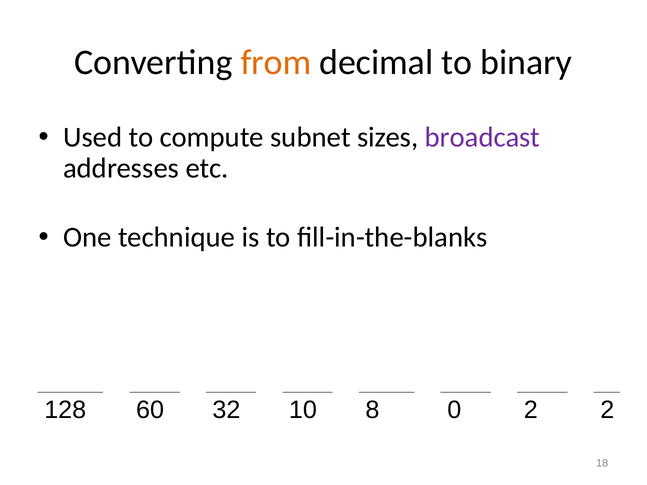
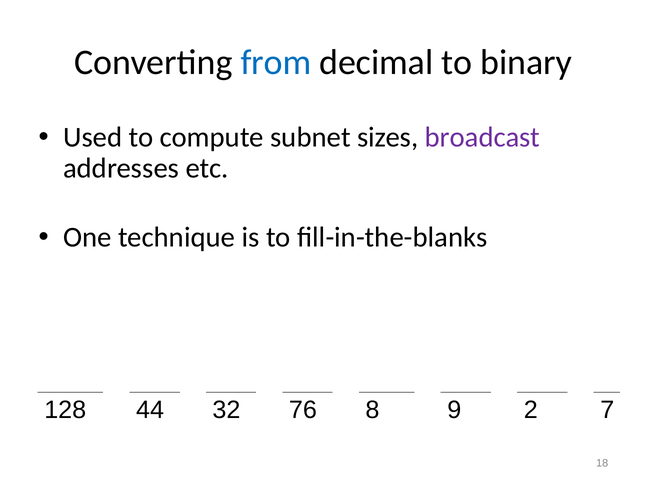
from colour: orange -> blue (276, 62)
60: 60 -> 44 (150, 410)
10: 10 -> 76 (303, 410)
0: 0 -> 9 (454, 410)
2 2: 2 -> 7 (607, 410)
